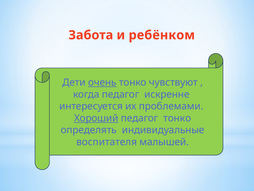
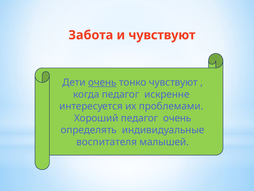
и ребёнком: ребёнком -> чувствуют (162, 35)
Хороший underline: present -> none (96, 118)
педагог тонко: тонко -> очень (177, 118)
